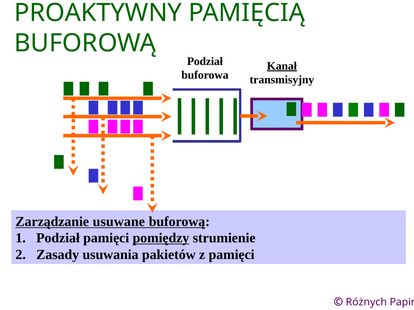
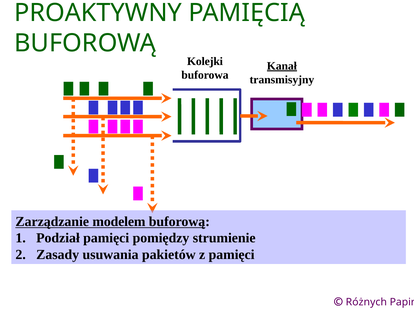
Podział: Podział -> Kolejki (205, 62)
usuwane: usuwane -> modelem (119, 222)
pomiędzy underline: present -> none (161, 238)
